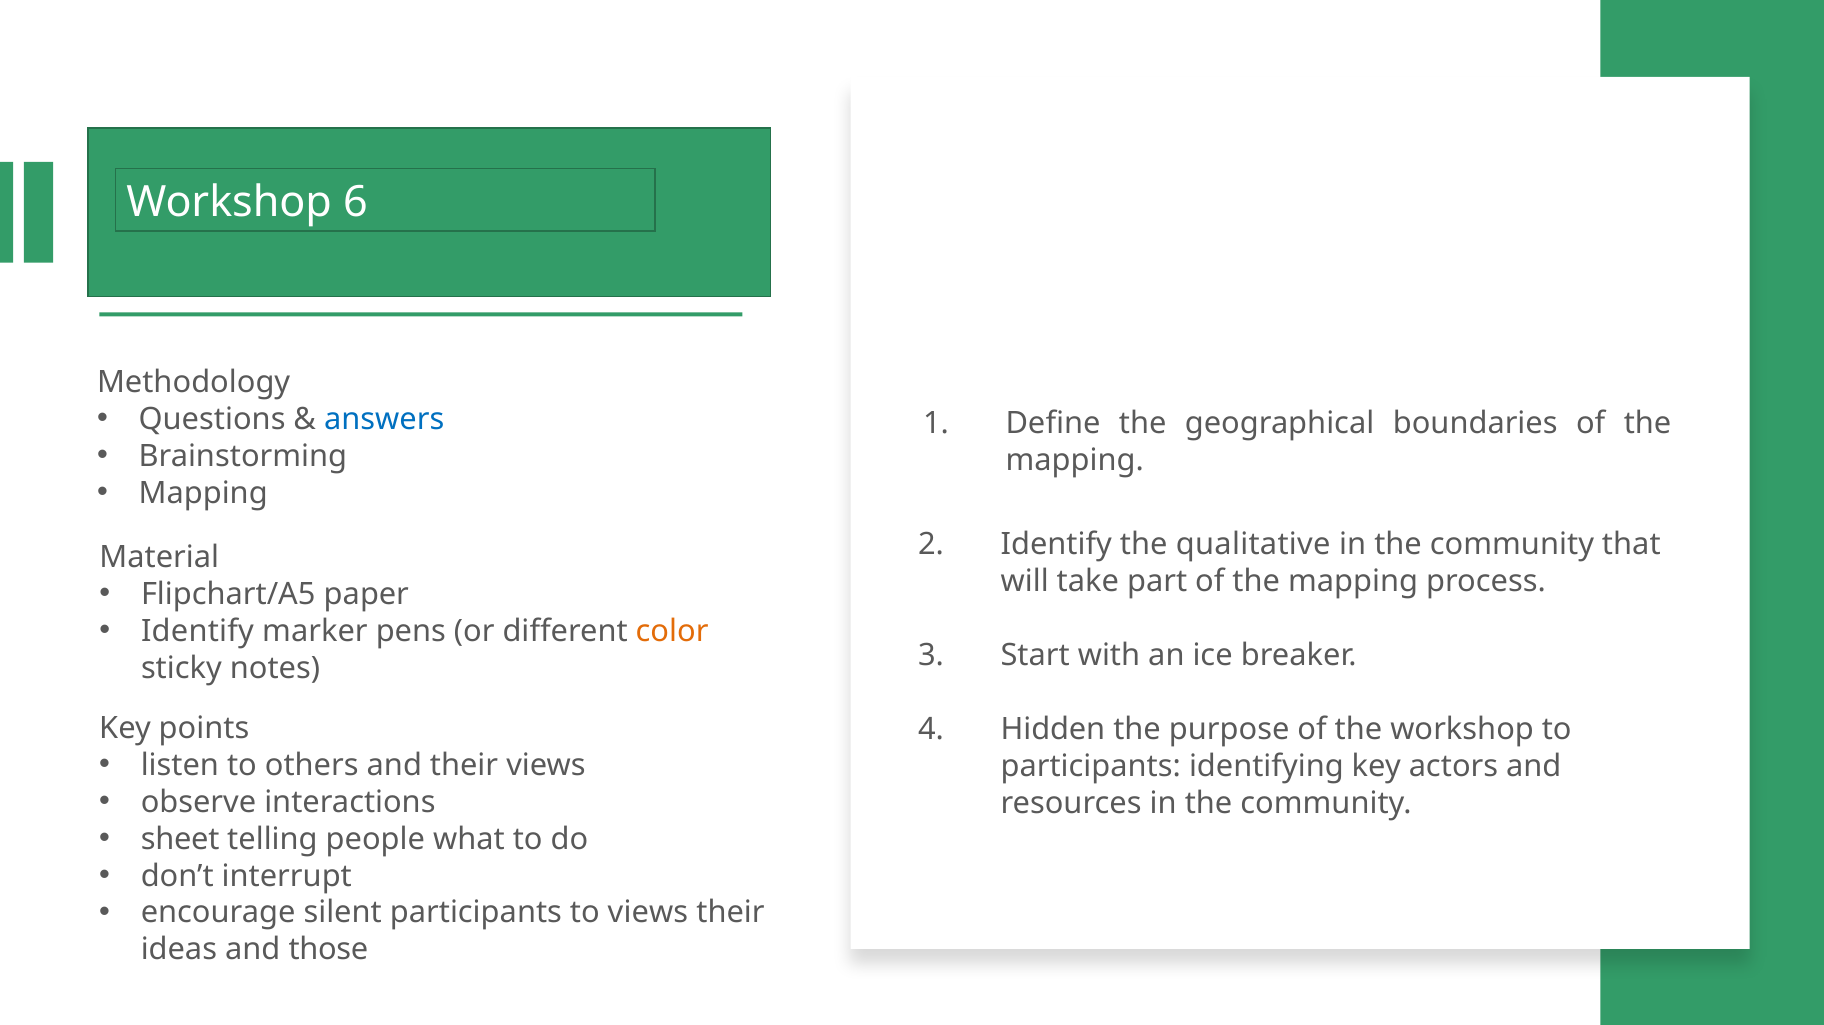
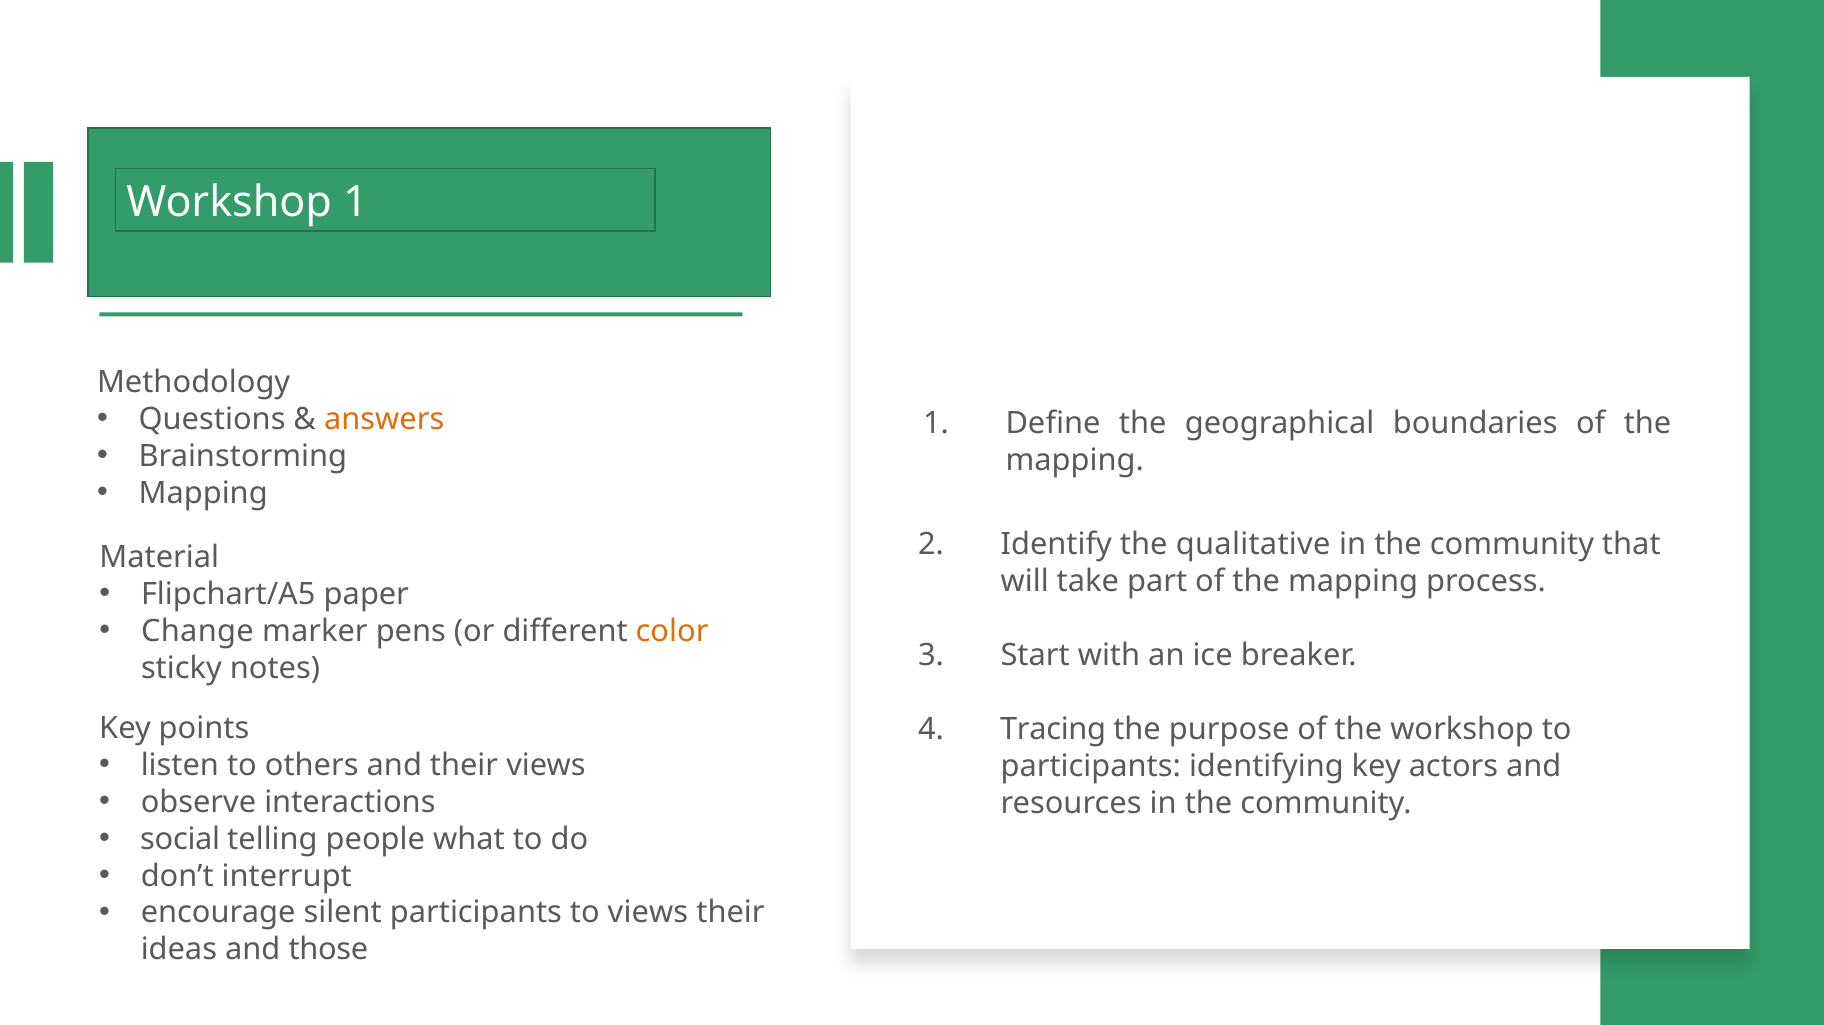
Workshop 6: 6 -> 1 (355, 203)
answers colour: blue -> orange (384, 419)
Identify: Identify -> Change (197, 631)
Hidden: Hidden -> Tracing (1053, 729)
sheet: sheet -> social (180, 839)
